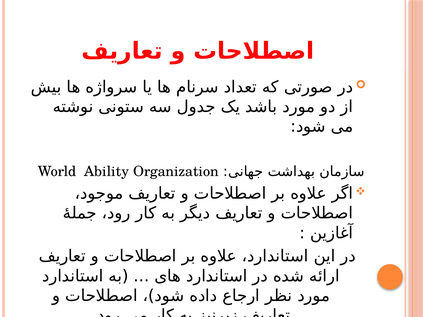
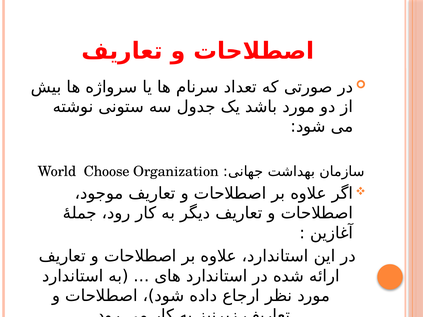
Ability: Ability -> Choose (107, 172)
